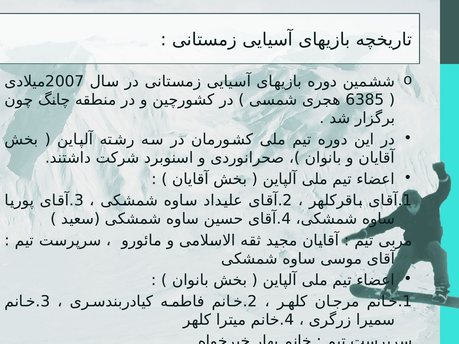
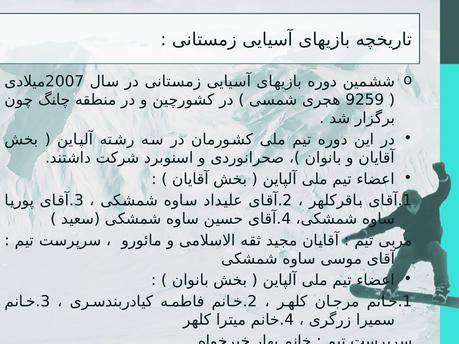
6385: 6385 -> 9259 (365, 100)
